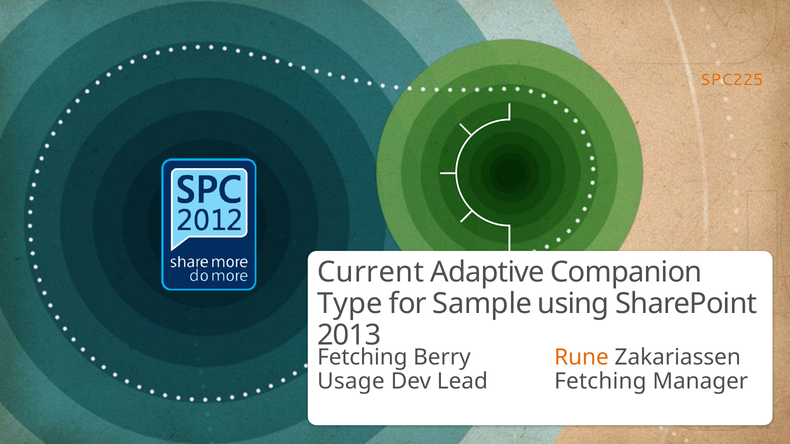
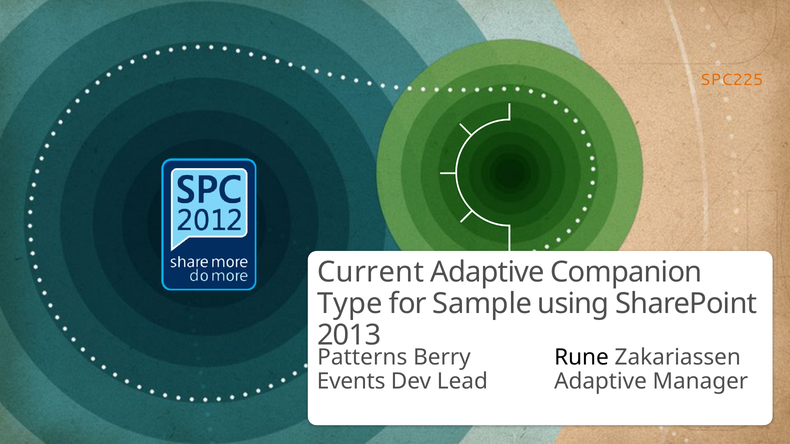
Fetching: Fetching -> Patterns (362, 357)
Rune colour: orange -> black (581, 357)
Usage: Usage -> Events (351, 382)
Lead Fetching: Fetching -> Adaptive (601, 382)
